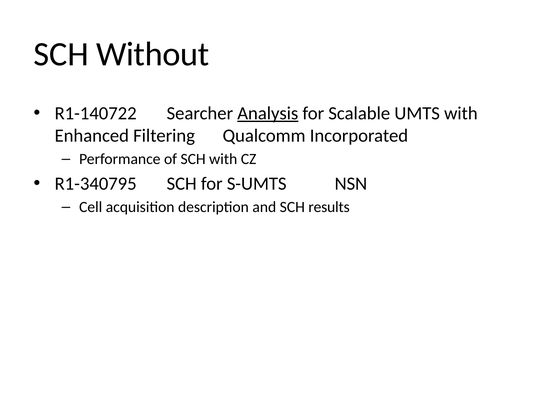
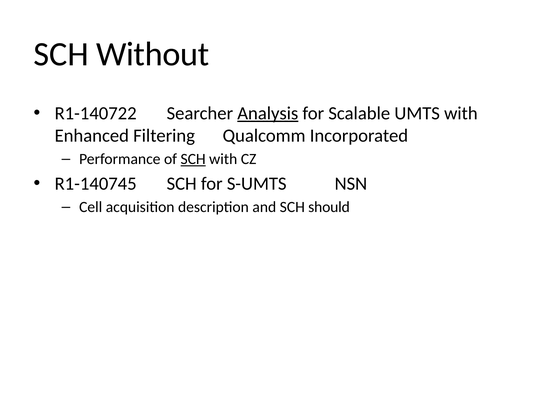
SCH underline: none -> present (193, 159)
R1-340795: R1-340795 -> R1-140745 (96, 184)
results: results -> should (329, 207)
